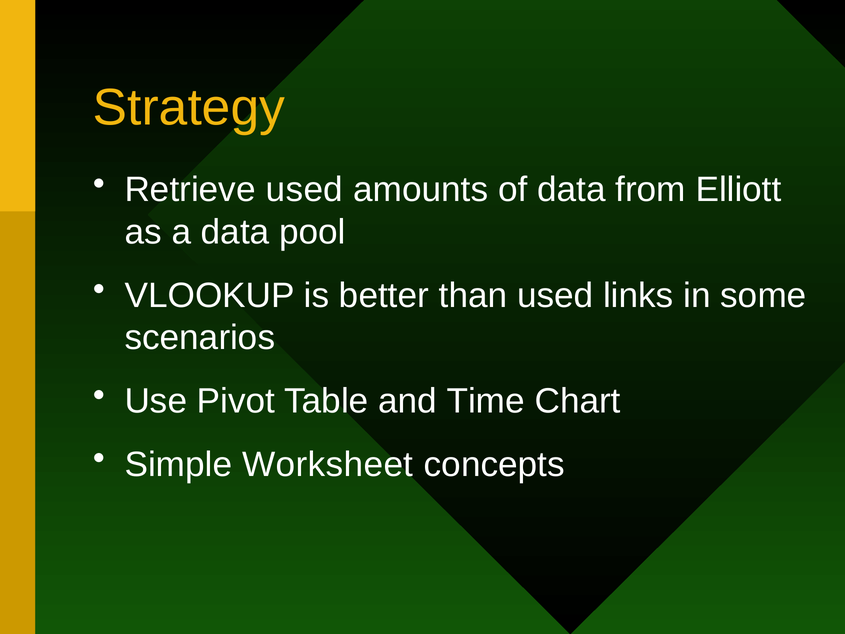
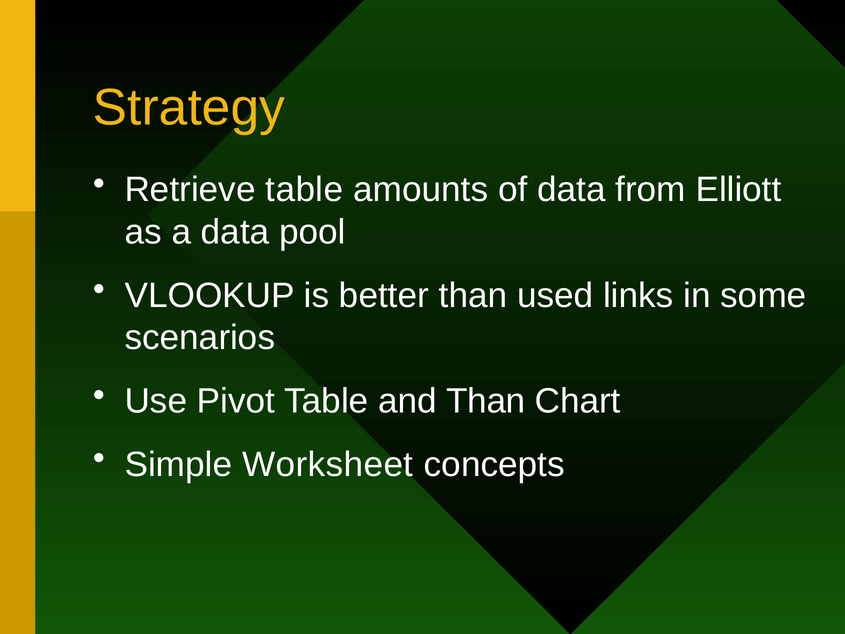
Retrieve used: used -> table (304, 190)
and Time: Time -> Than (486, 401)
